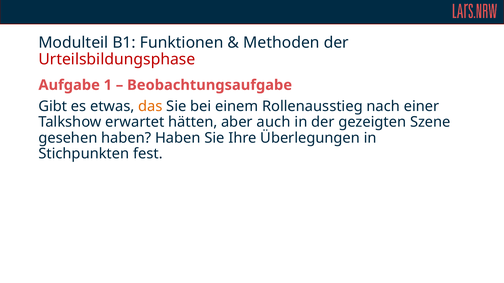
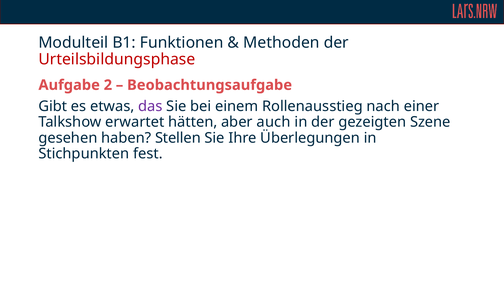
1: 1 -> 2 (108, 85)
das colour: orange -> purple (150, 106)
haben Haben: Haben -> Stellen (178, 138)
